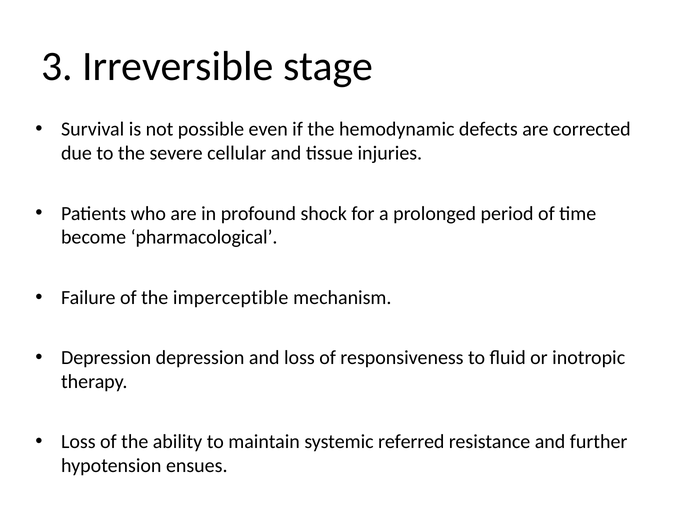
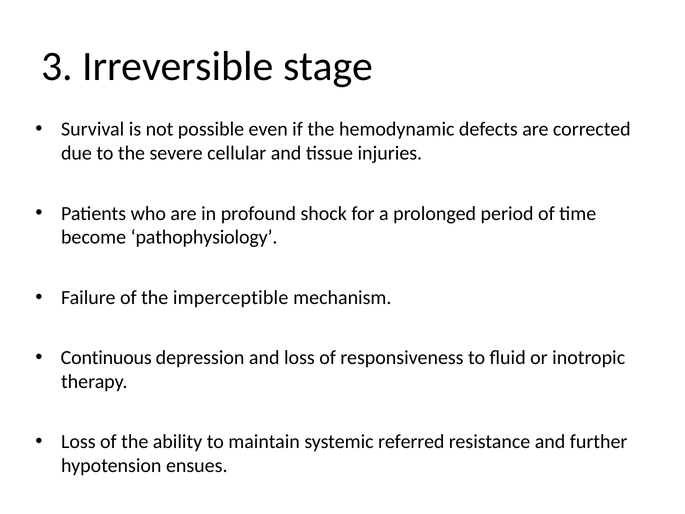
pharmacological: pharmacological -> pathophysiology (204, 237)
Depression: Depression -> Continuous (106, 358)
